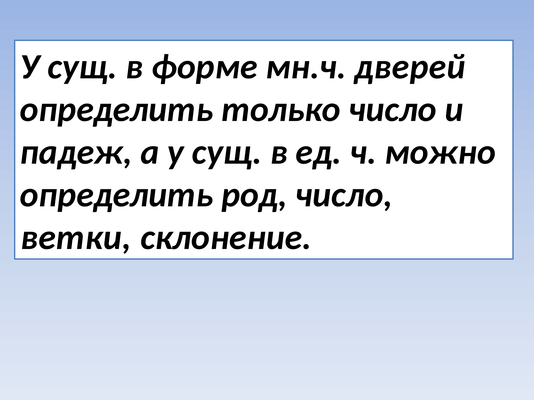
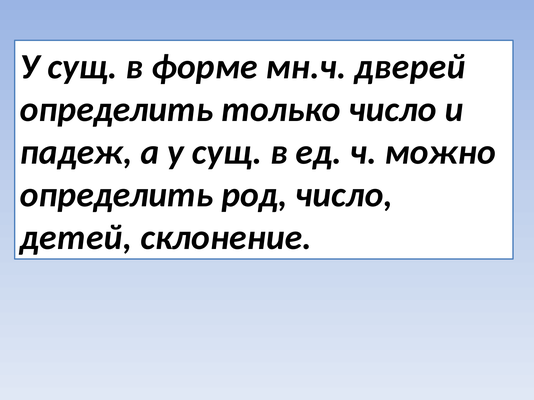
ветки: ветки -> детей (76, 238)
